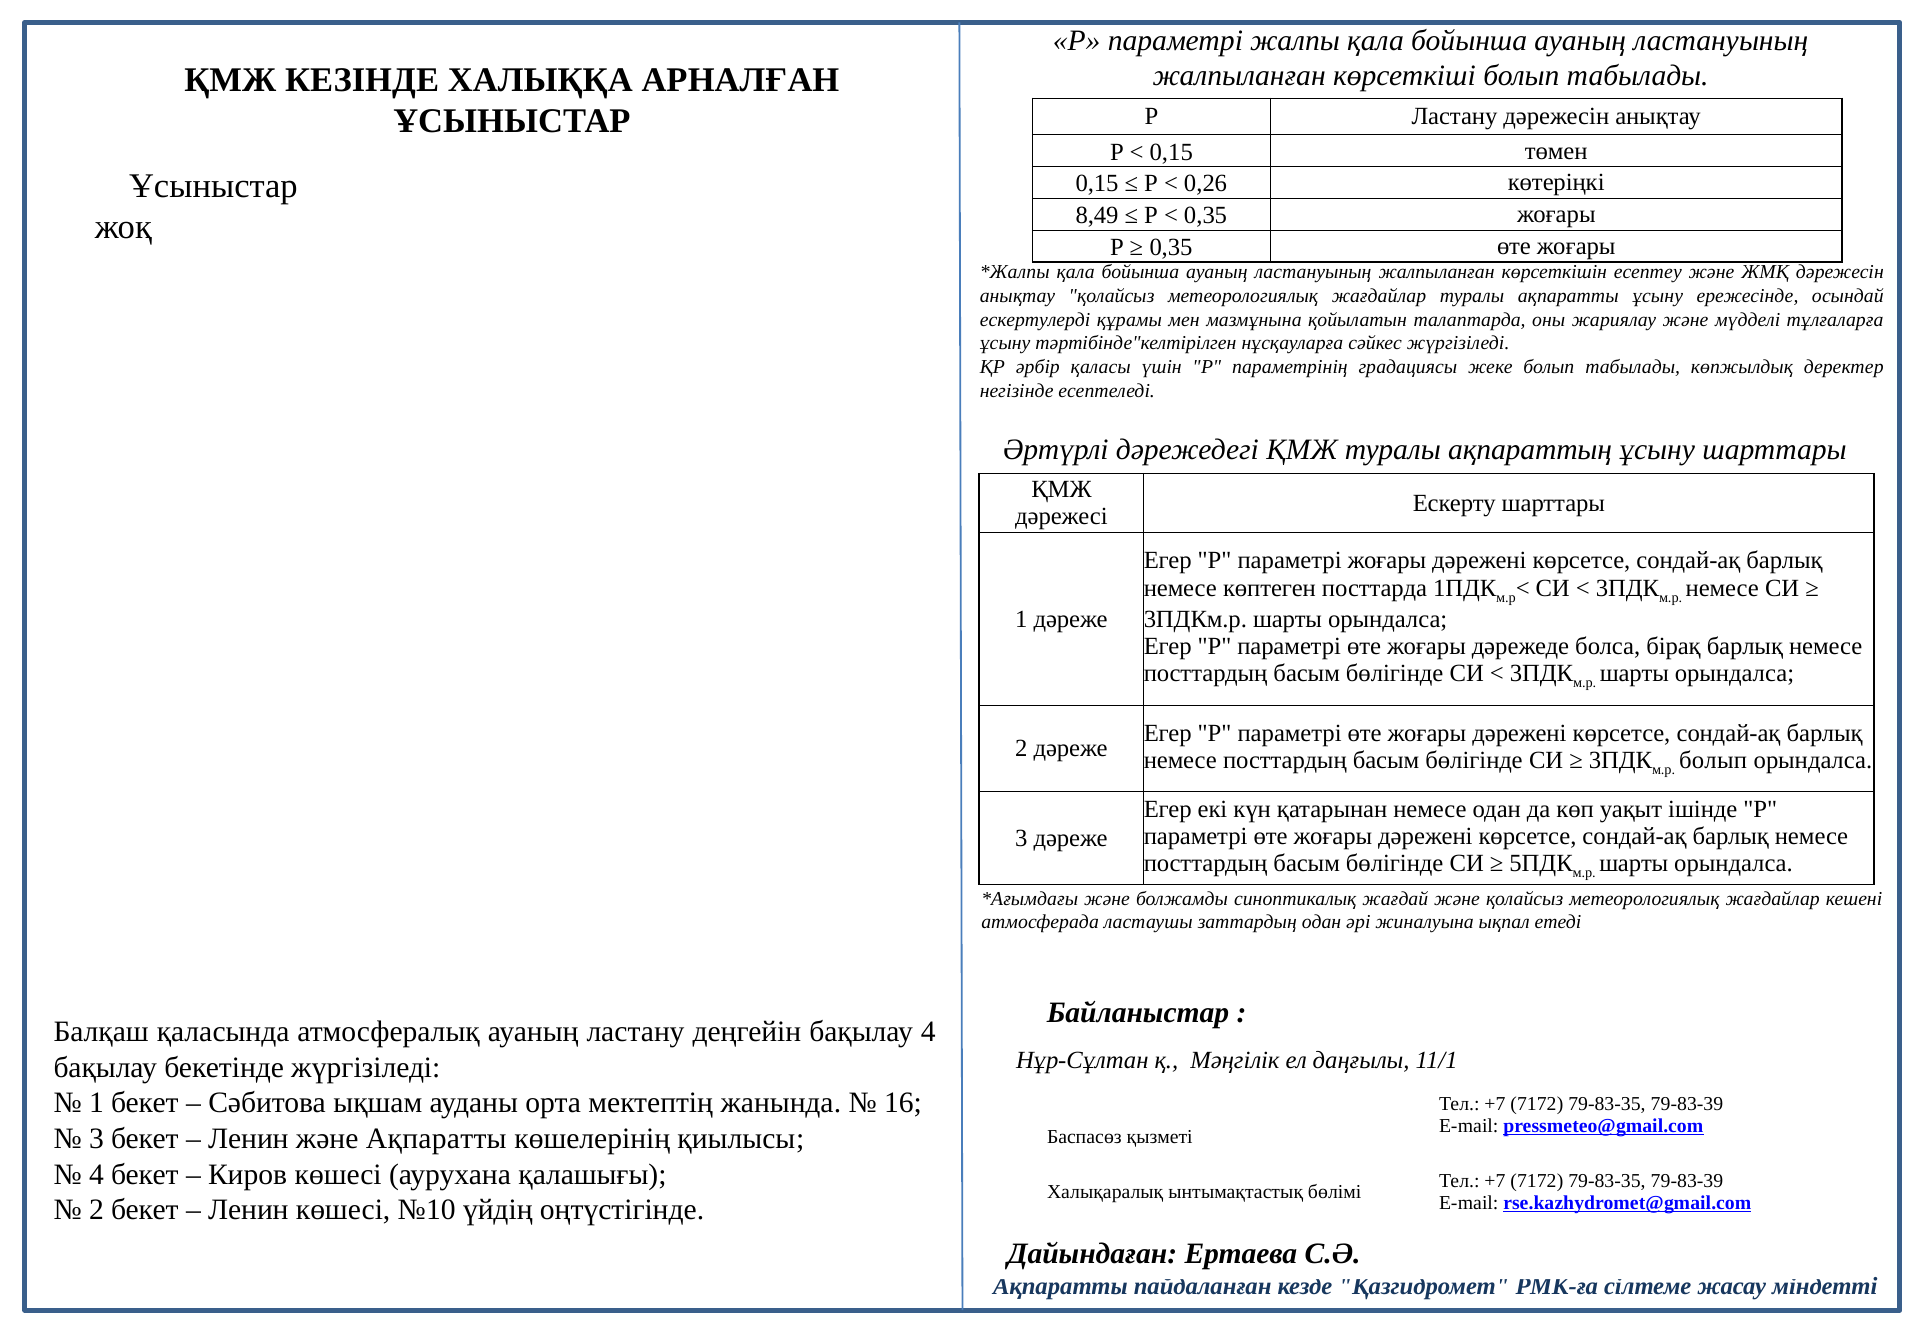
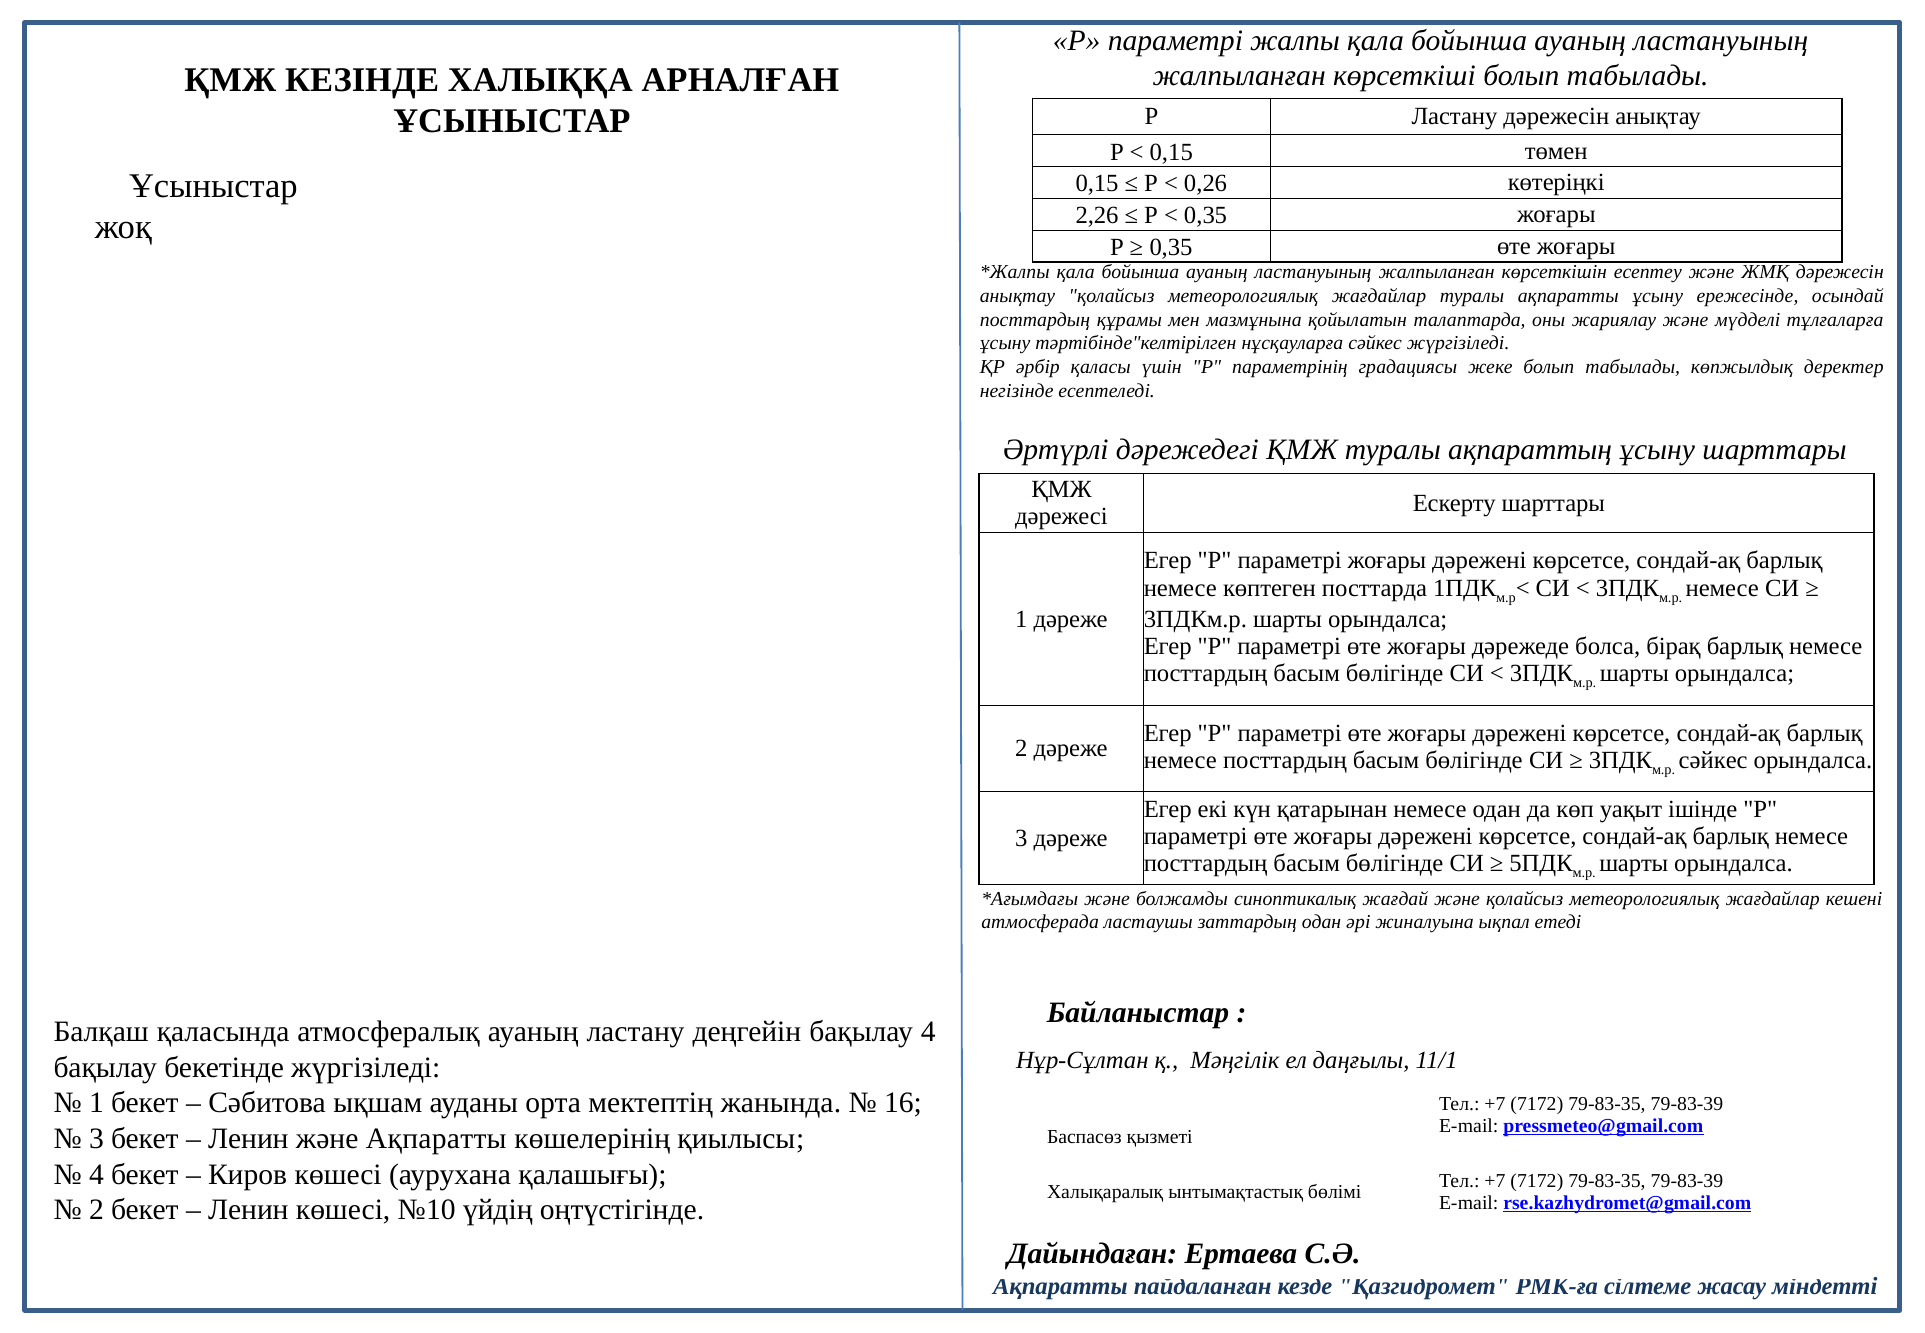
8,49: 8,49 -> 2,26 (1097, 215)
ескертулерді: ескертулерді -> посттардың (1035, 319)
болып: болып -> сәйкес (1713, 760)
